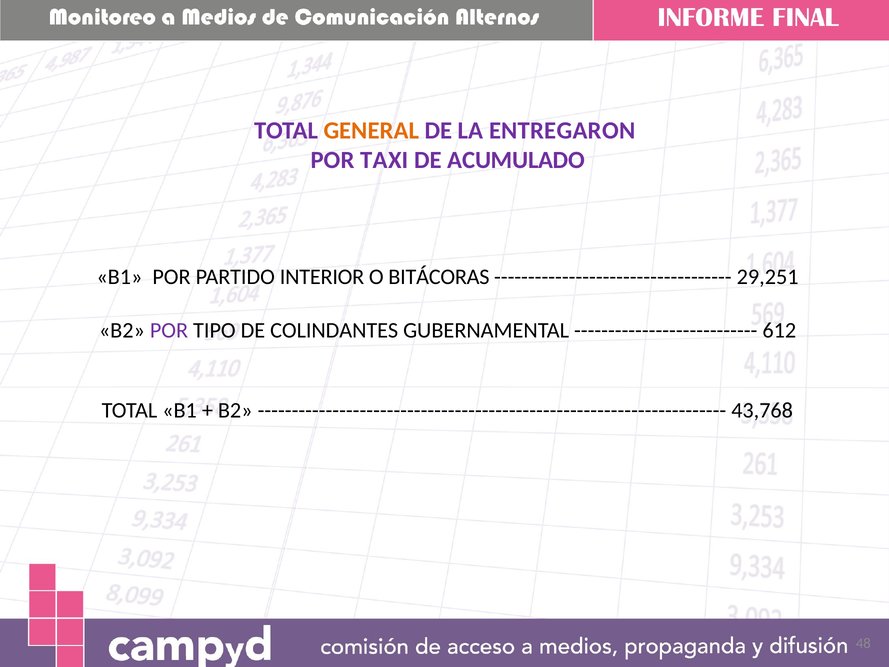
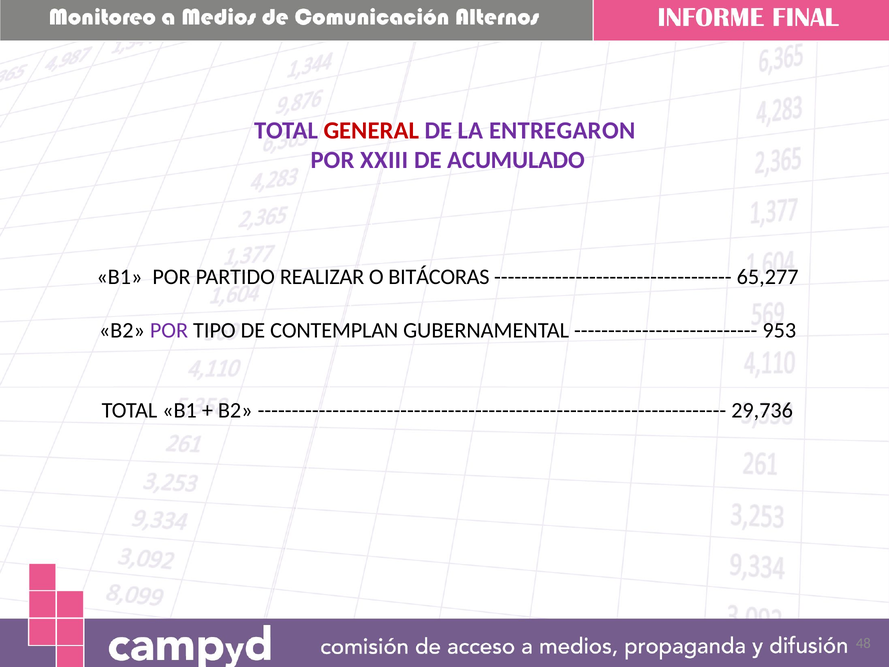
GENERAL colour: orange -> red (371, 130)
TAXI: TAXI -> XXIII (384, 160)
INTERIOR: INTERIOR -> REALIZAR (322, 277)
29,251: 29,251 -> 65,277 (768, 277)
COLINDANTES: COLINDANTES -> CONTEMPLAN (334, 330)
612: 612 -> 953 (779, 330)
43,768: 43,768 -> 29,736 (762, 410)
